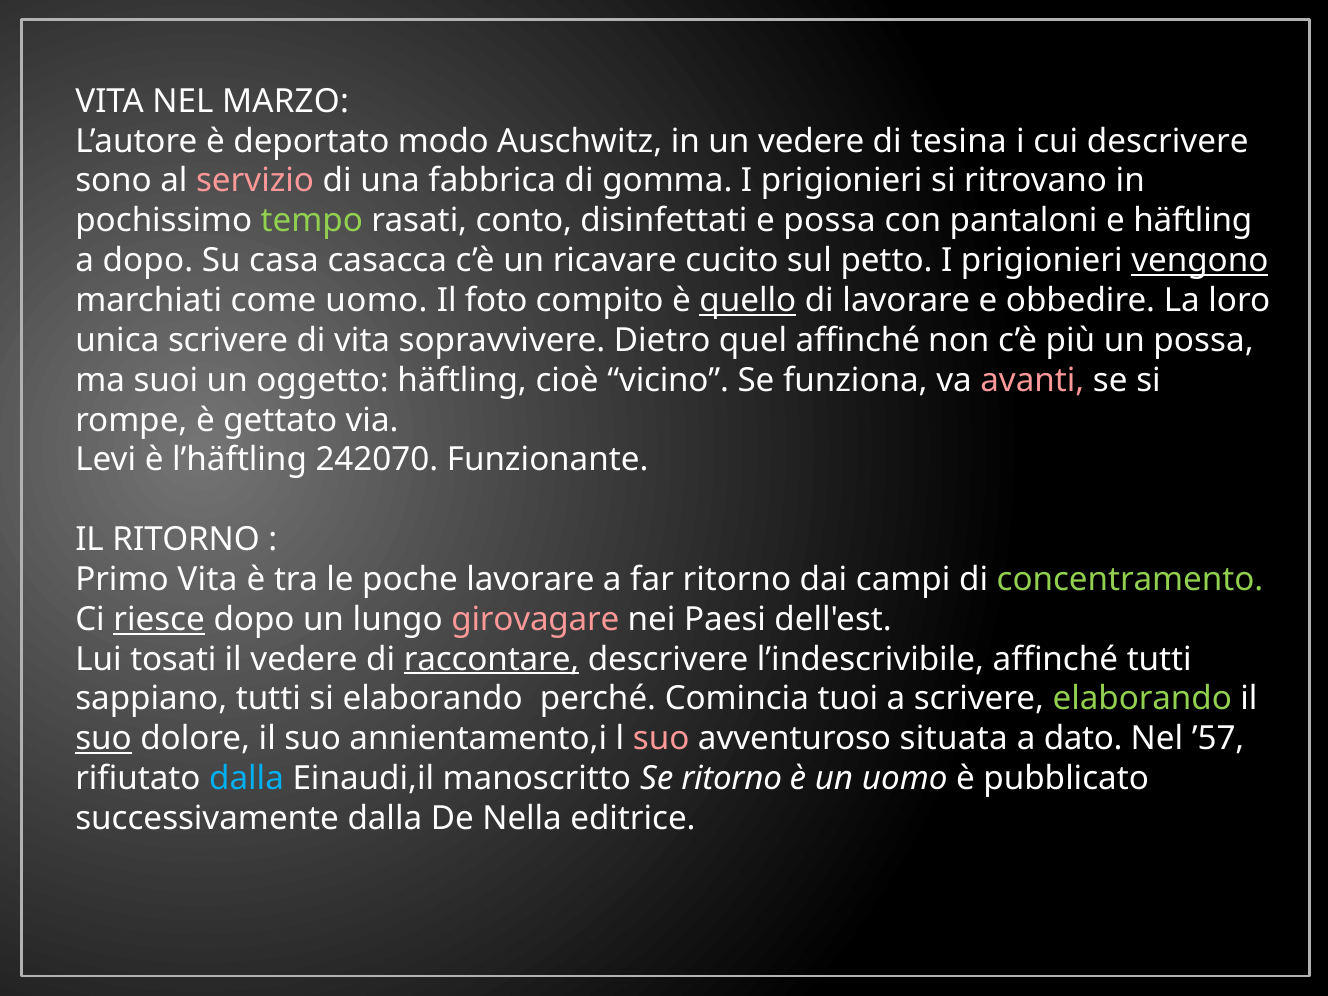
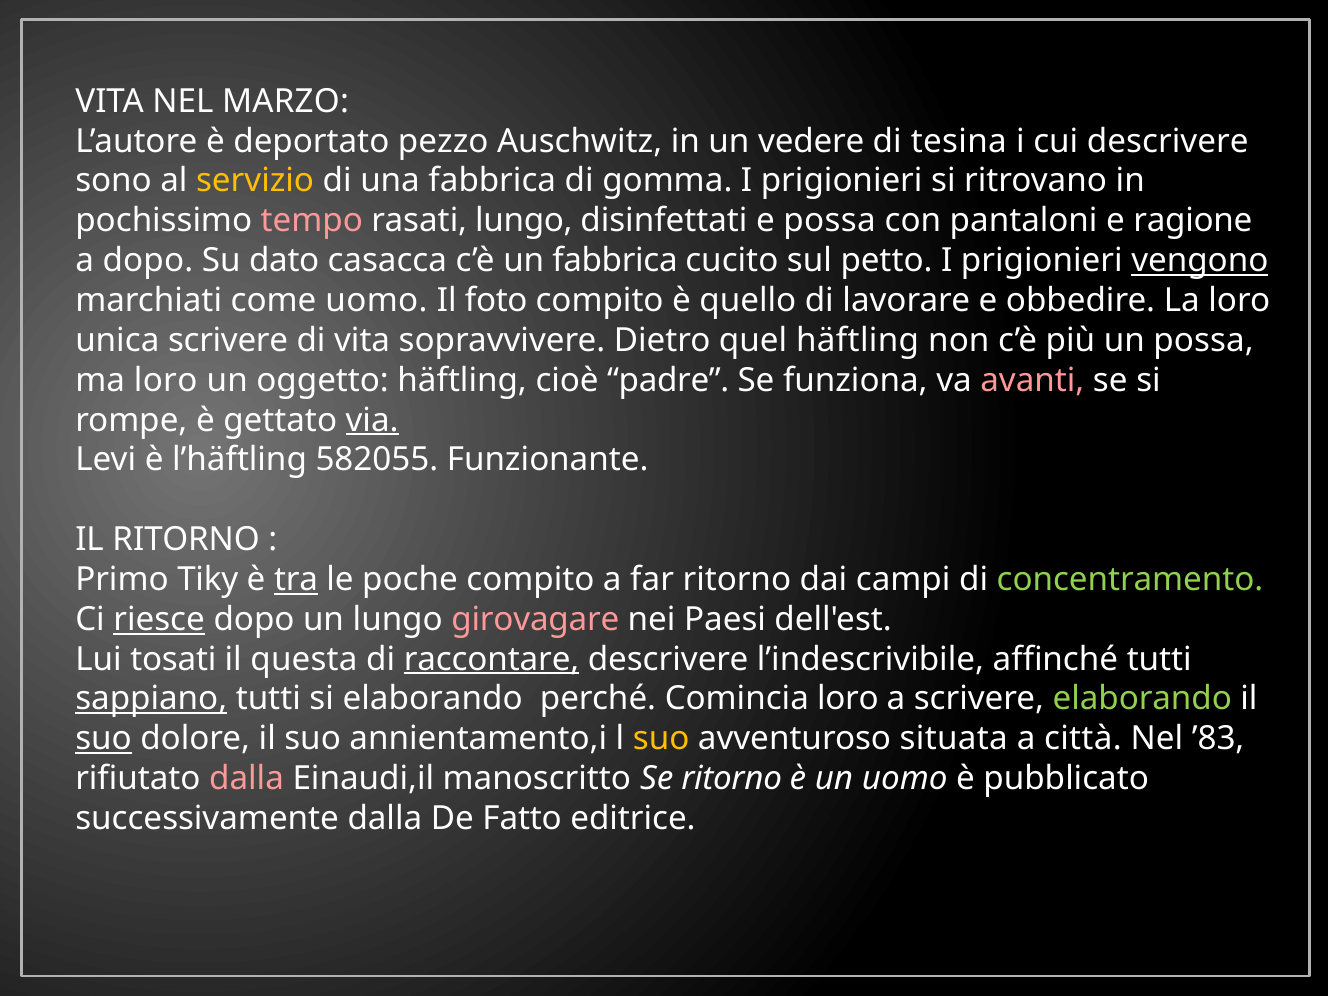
modo: modo -> pezzo (443, 141)
servizio colour: pink -> yellow (255, 181)
tempo colour: light green -> pink (312, 221)
rasati conto: conto -> lungo (524, 221)
e häftling: häftling -> ragione (1193, 221)
casa: casa -> dato (284, 261)
un ricavare: ricavare -> fabbrica (615, 261)
quello underline: present -> none (748, 301)
quel affinché: affinché -> häftling (858, 340)
ma suoi: suoi -> loro (166, 380)
vicino: vicino -> padre (668, 380)
via underline: none -> present (372, 420)
242070: 242070 -> 582055 (377, 460)
Primo Vita: Vita -> Tiky (208, 579)
tra underline: none -> present (296, 579)
poche lavorare: lavorare -> compito (530, 579)
il vedere: vedere -> questa (304, 659)
sappiano underline: none -> present (151, 699)
Comincia tuoi: tuoi -> loro (848, 699)
suo colour: pink -> yellow (661, 739)
dato: dato -> città (1083, 739)
’57: ’57 -> ’83 (1218, 739)
dalla colour: light blue -> pink (247, 779)
Nella: Nella -> Fatto (522, 818)
